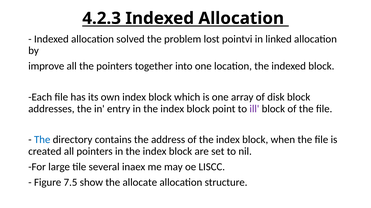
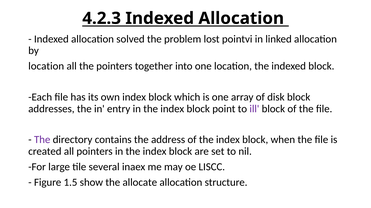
improve: improve -> location (46, 66)
The colour: blue -> purple (42, 140)
7.5: 7.5 -> 1.5 (70, 183)
